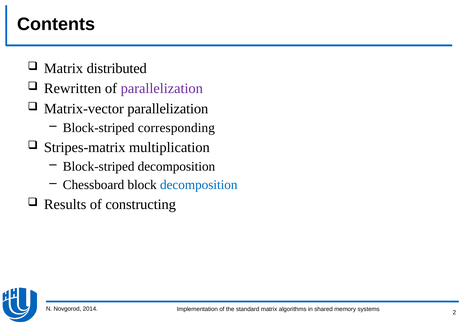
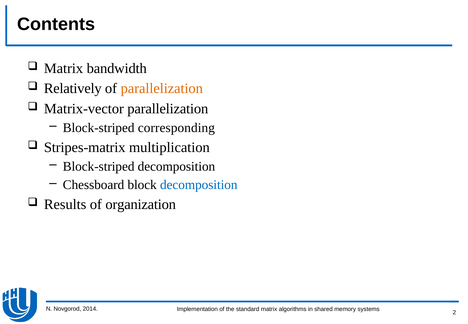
distributed: distributed -> bandwidth (117, 68)
Rewritten: Rewritten -> Relatively (73, 89)
parallelization colour: purple -> orange (162, 89)
constructing: constructing -> organization (141, 204)
